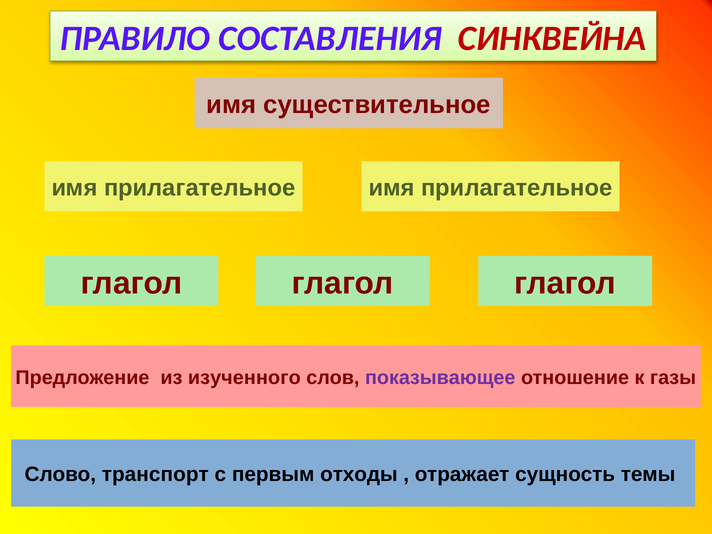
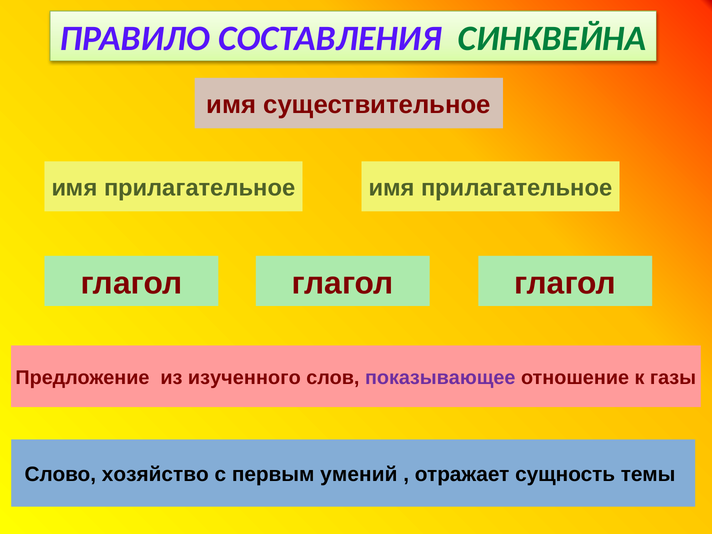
СИНКВЕЙНА colour: red -> green (552, 38)
транспорт: транспорт -> хозяйство (155, 475)
отходы: отходы -> умений (359, 475)
